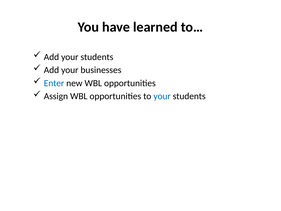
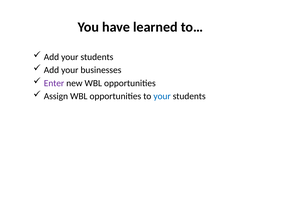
Enter colour: blue -> purple (54, 83)
